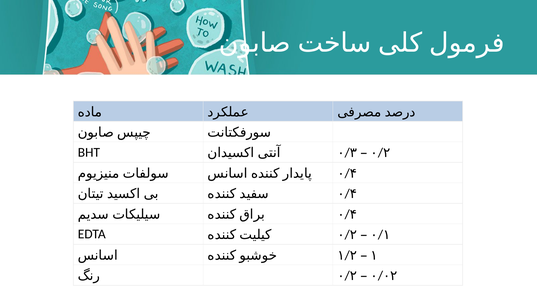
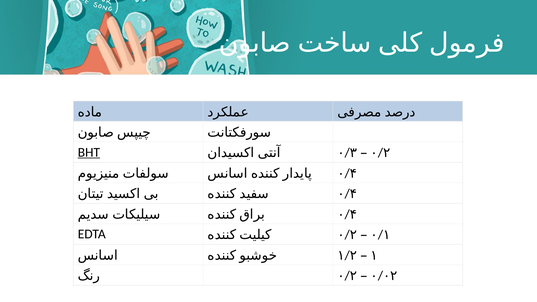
BHT underline: none -> present (89, 152)
